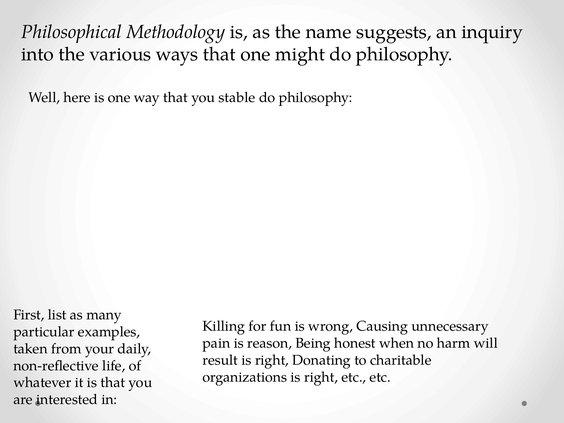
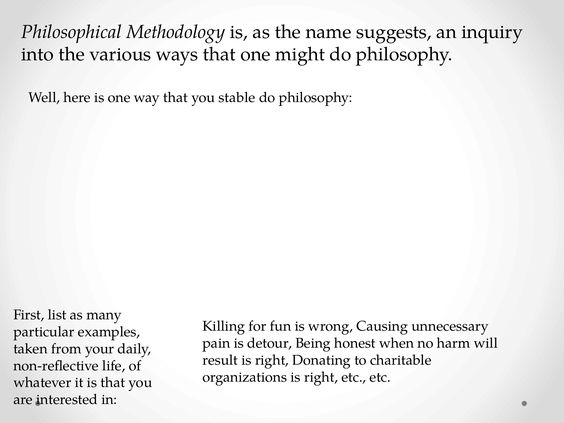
reason: reason -> detour (270, 343)
